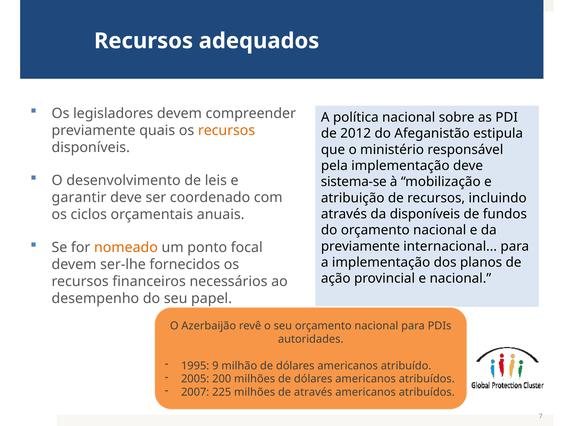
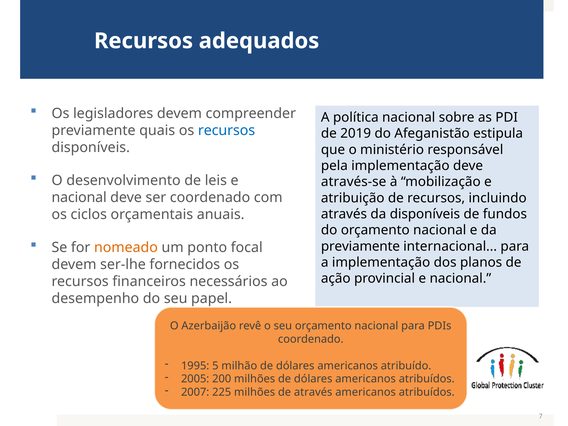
recursos colour: orange -> blue (227, 131)
2012: 2012 -> 2019 (356, 134)
sistema-se: sistema-se -> através-se (354, 182)
garantir: garantir -> nacional (79, 197)
autoridades: autoridades -> coordenado (311, 339)
9: 9 -> 5 (215, 366)
